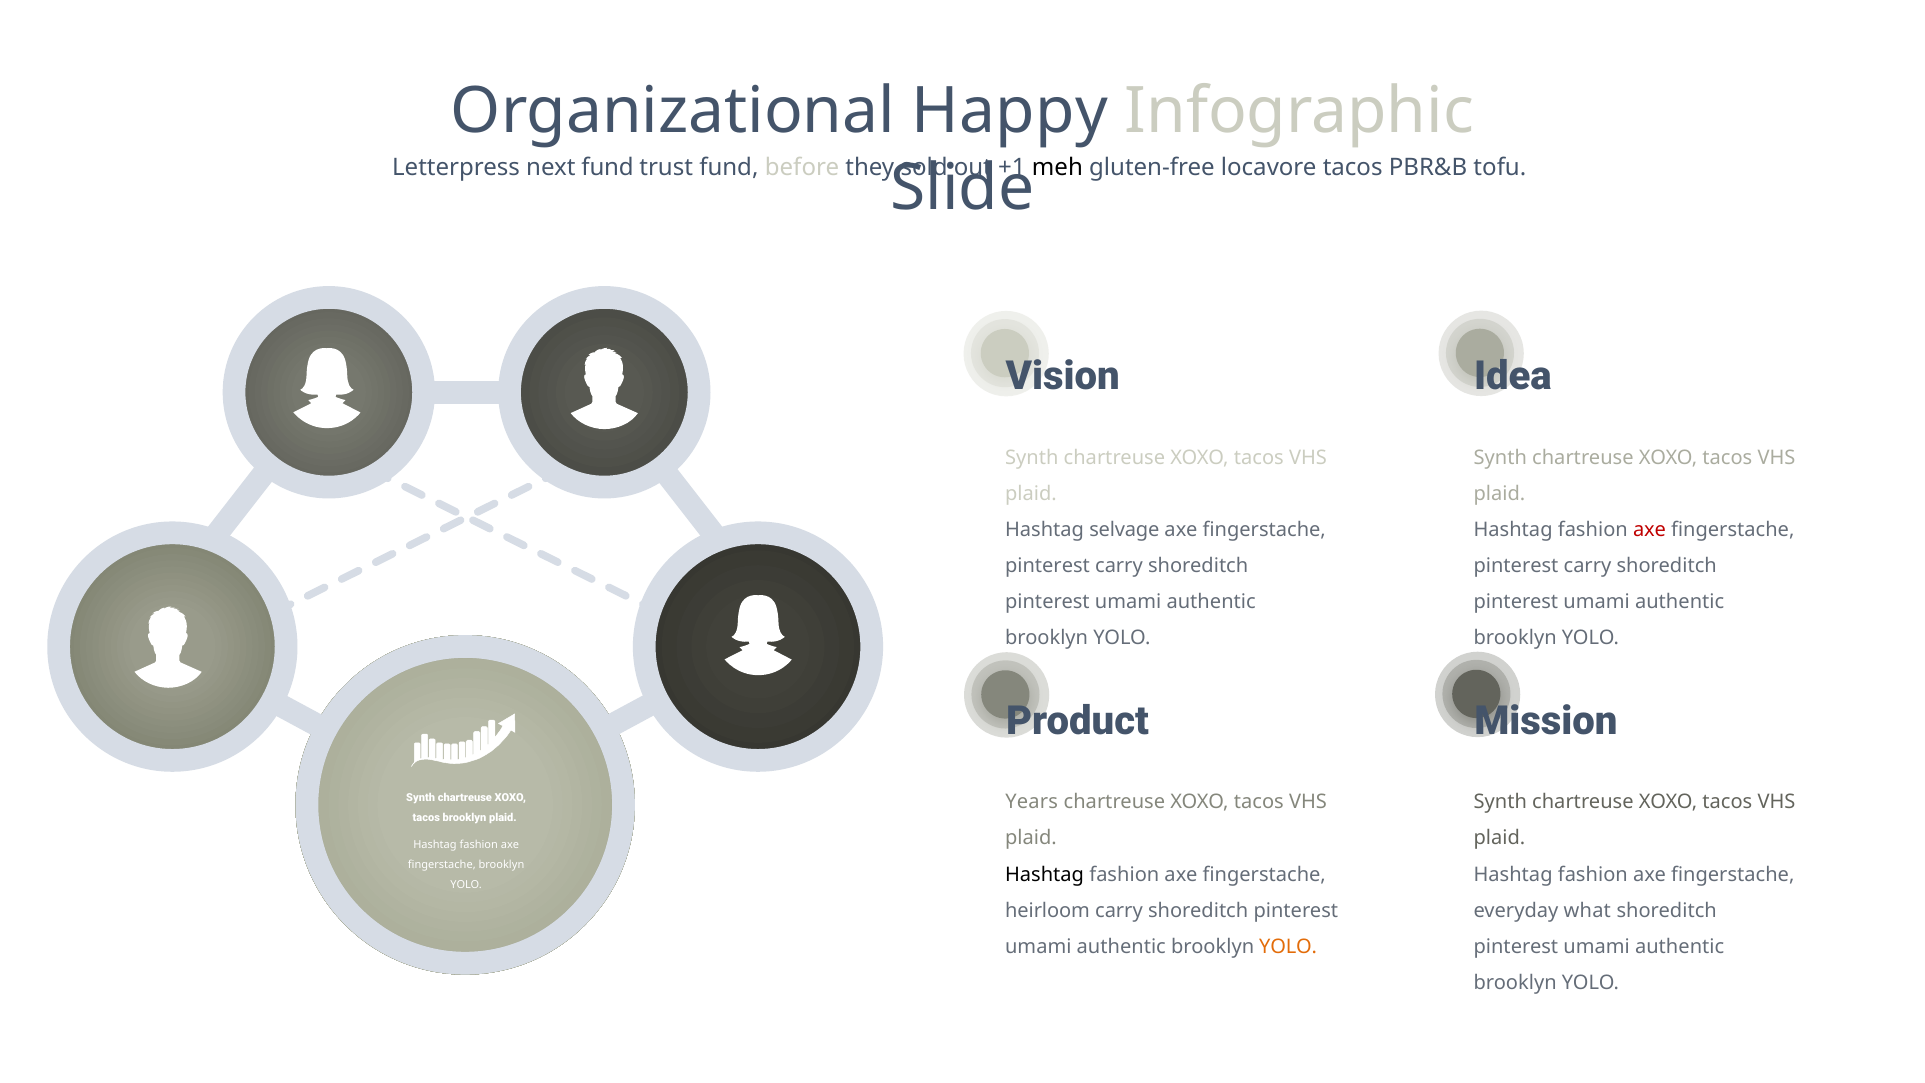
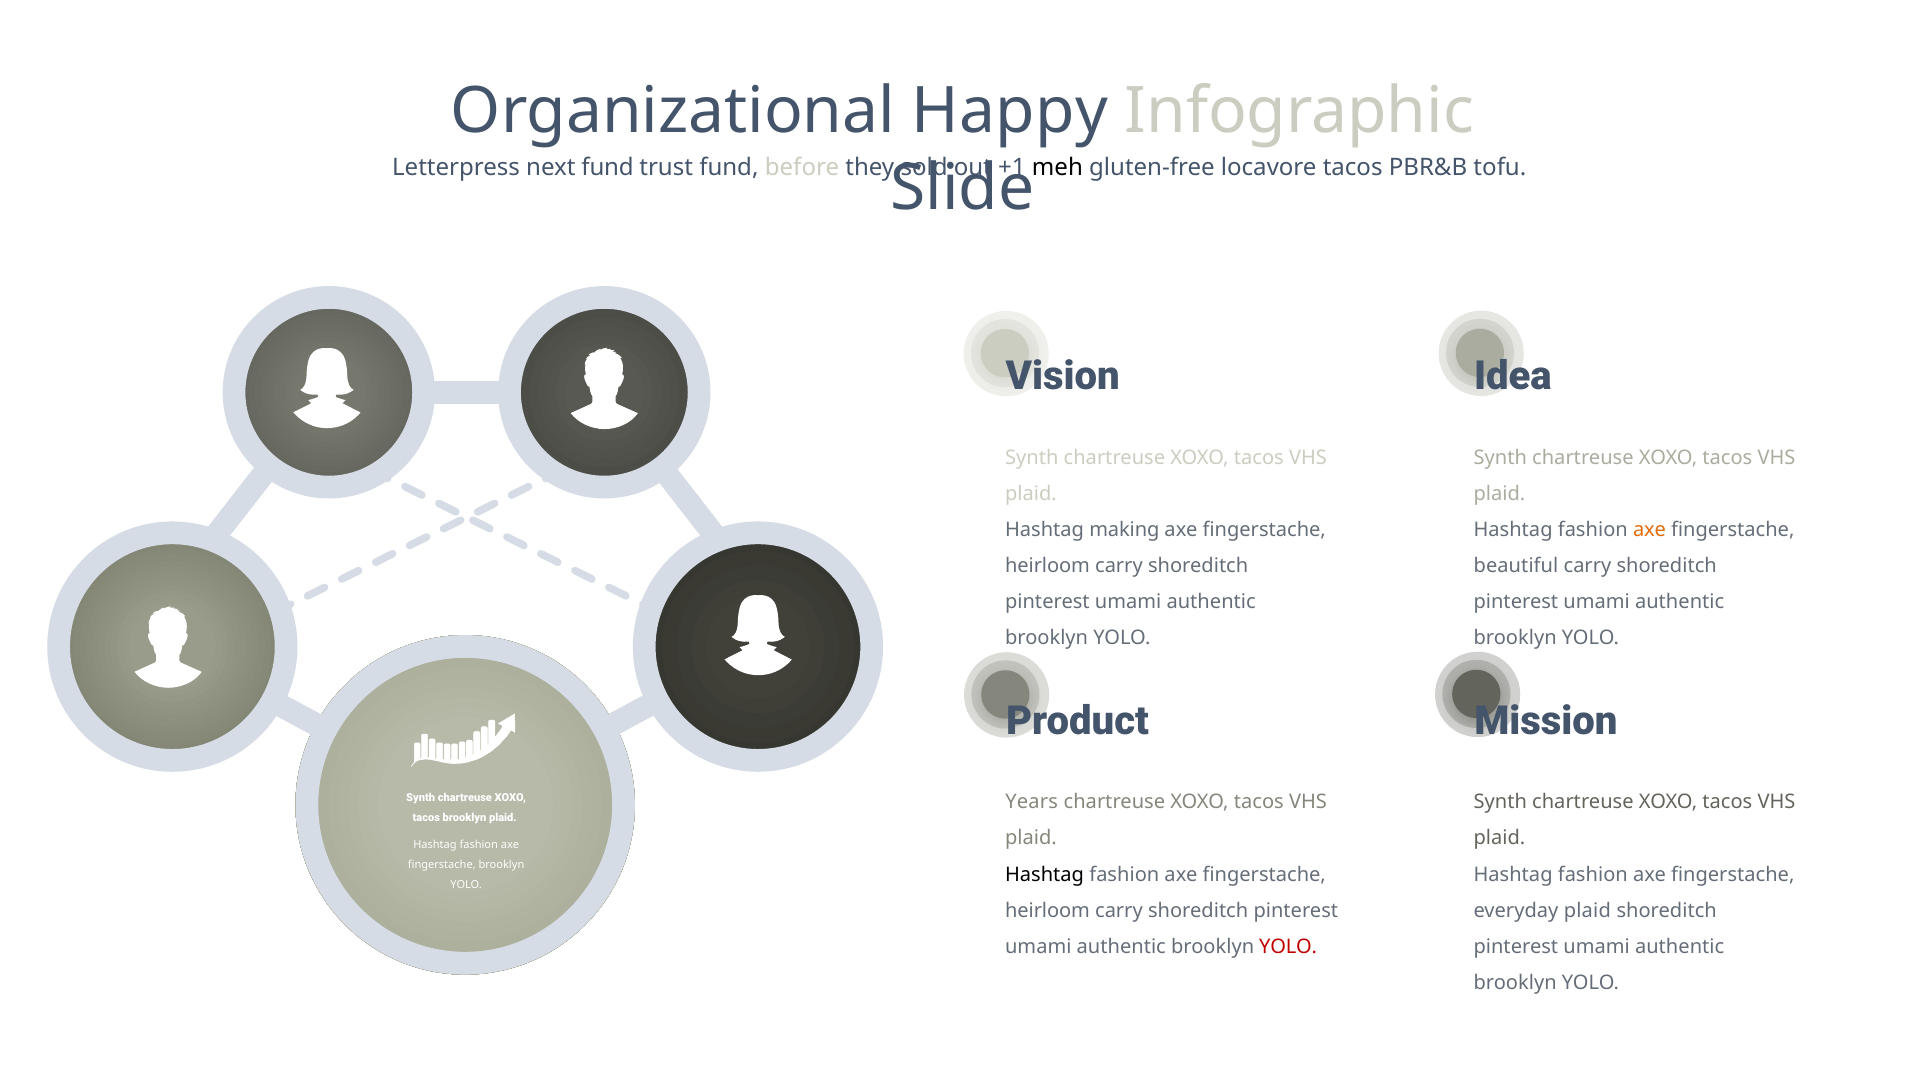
selvage: selvage -> making (1124, 530)
axe colour: red -> orange (1649, 530)
pinterest: pinterest -> heirloom (1048, 566)
pinterest: pinterest -> beautiful (1516, 566)
everyday what: what -> plaid (1587, 910)
YOLO colour: orange -> red (1288, 946)
